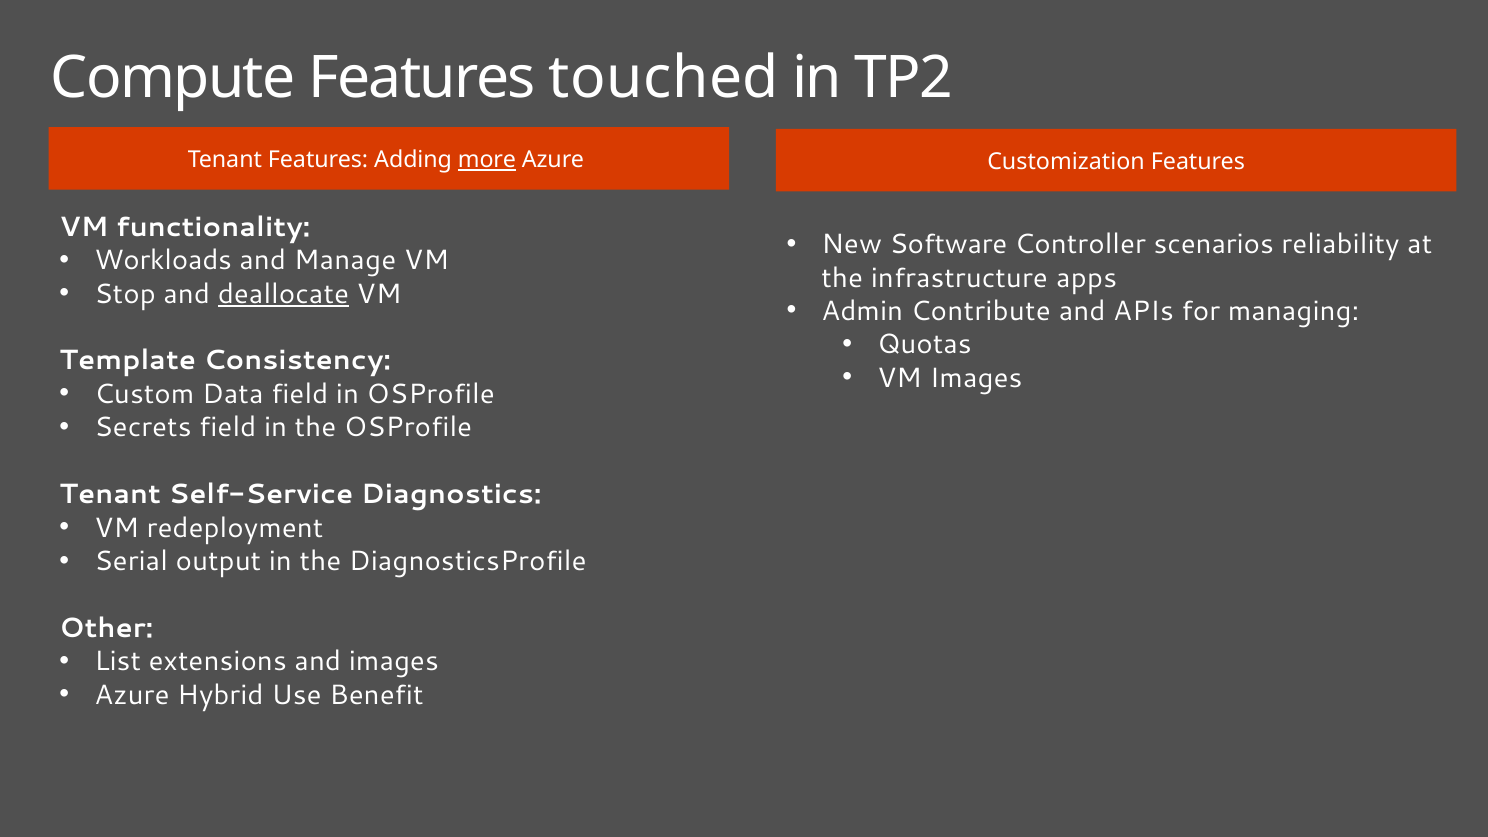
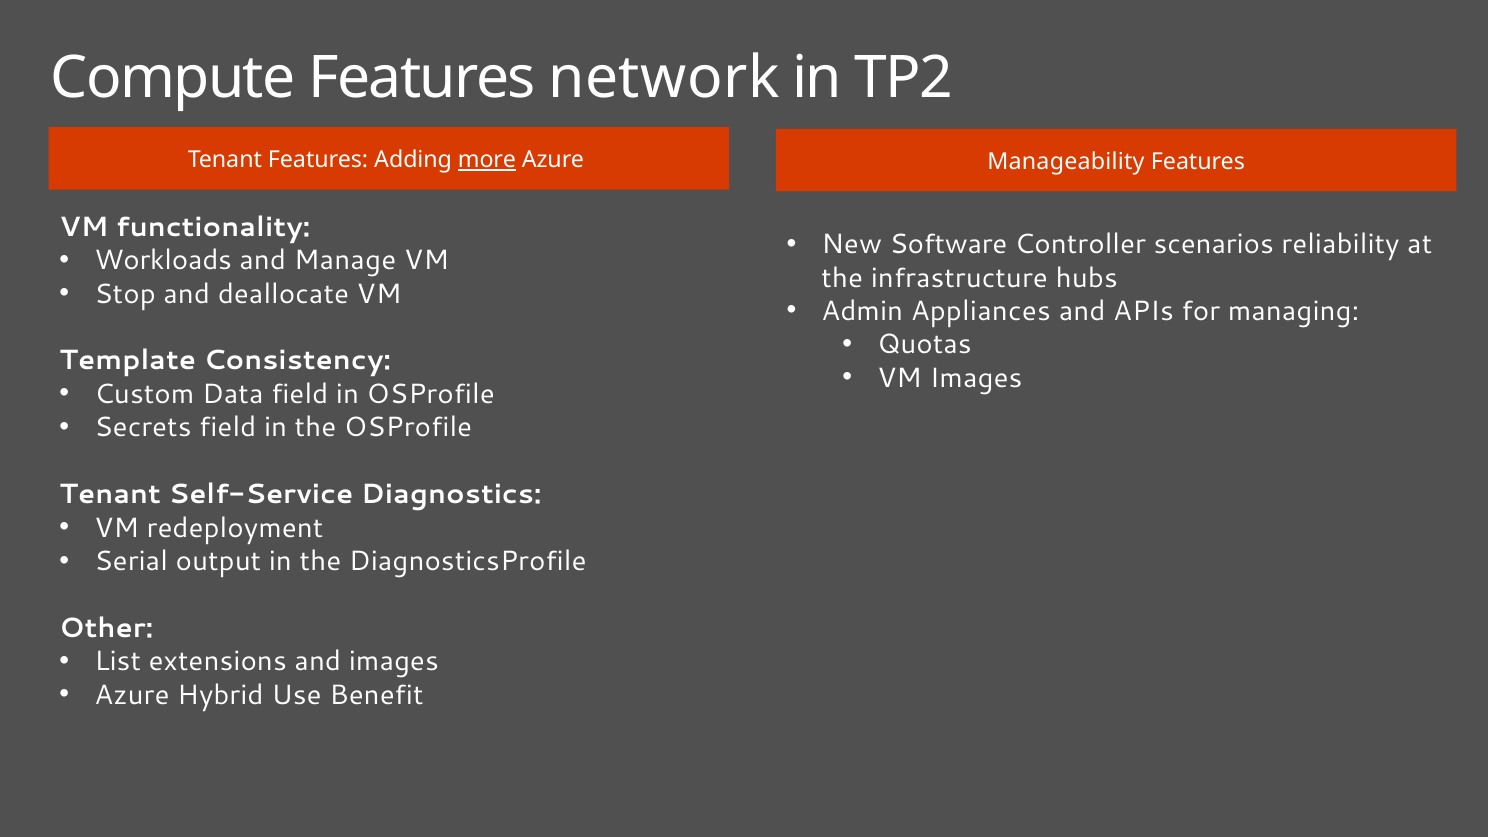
touched: touched -> network (664, 78)
Customization: Customization -> Manageability (1066, 162)
apps: apps -> hubs (1087, 278)
deallocate underline: present -> none (283, 294)
Contribute: Contribute -> Appliances (981, 311)
